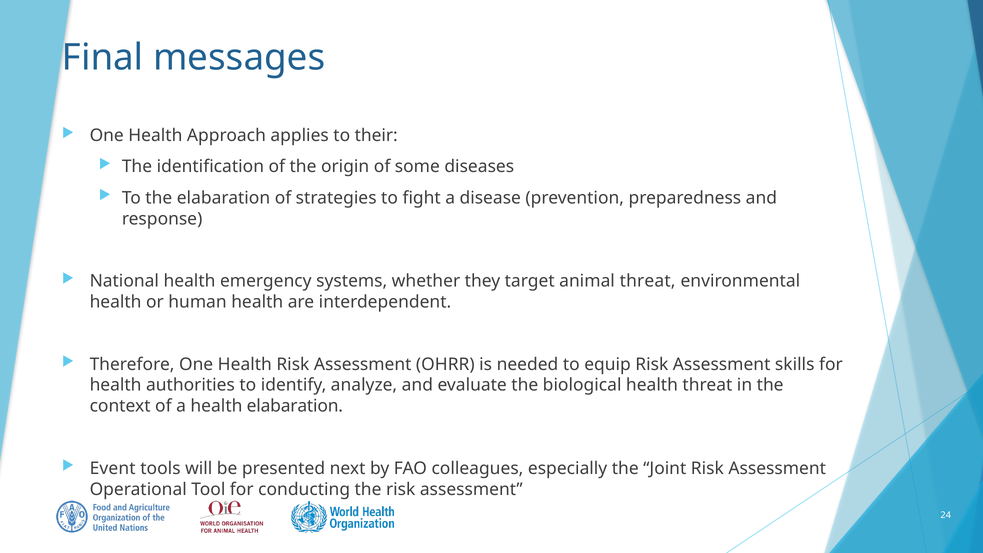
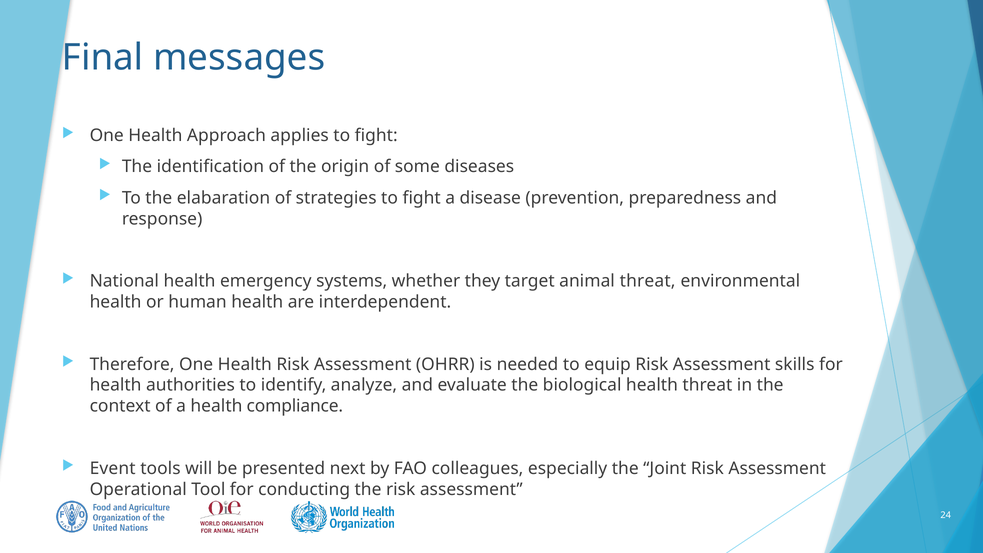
applies to their: their -> fight (376, 136)
health elabaration: elabaration -> compliance (295, 406)
